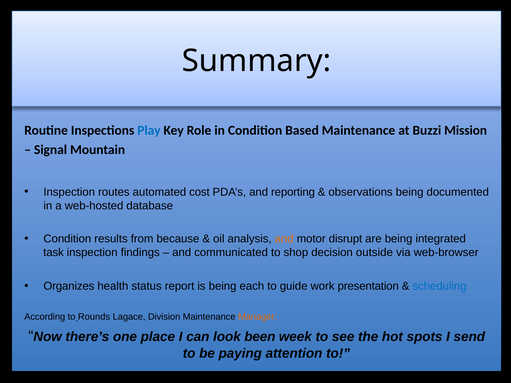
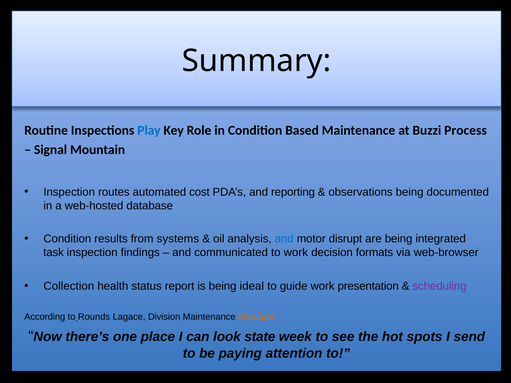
Mission: Mission -> Process (466, 130)
because: because -> systems (178, 239)
and colour: orange -> blue (284, 239)
to shop: shop -> work (296, 253)
outside: outside -> formats (375, 253)
Organizes: Organizes -> Collection (69, 286)
each: each -> ideal (252, 286)
scheduling colour: blue -> purple (440, 286)
been: been -> state (260, 337)
